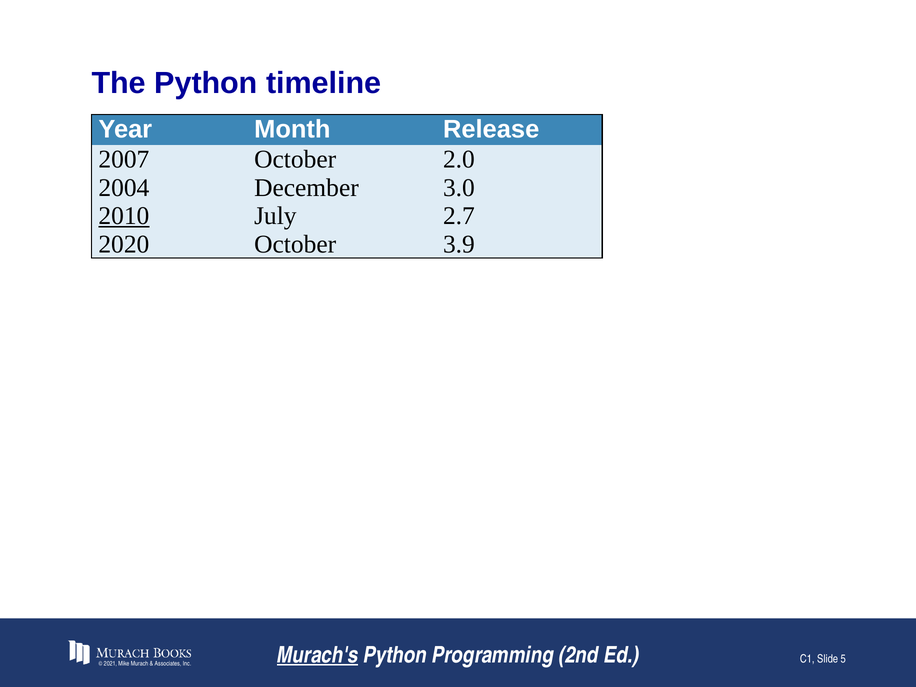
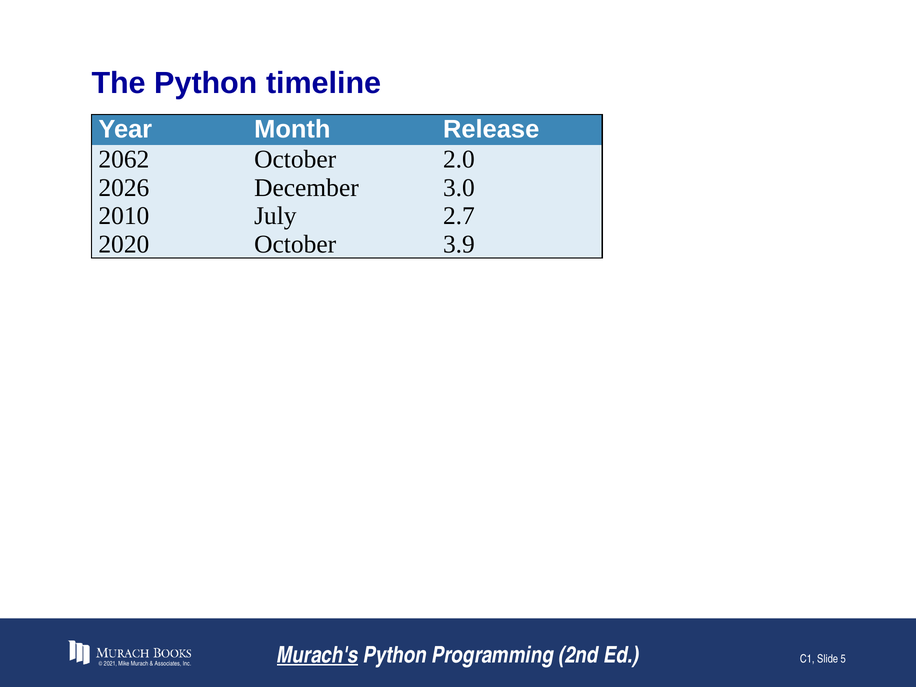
2007: 2007 -> 2062 (124, 159)
2004: 2004 -> 2026 (124, 188)
2010 underline: present -> none (124, 216)
